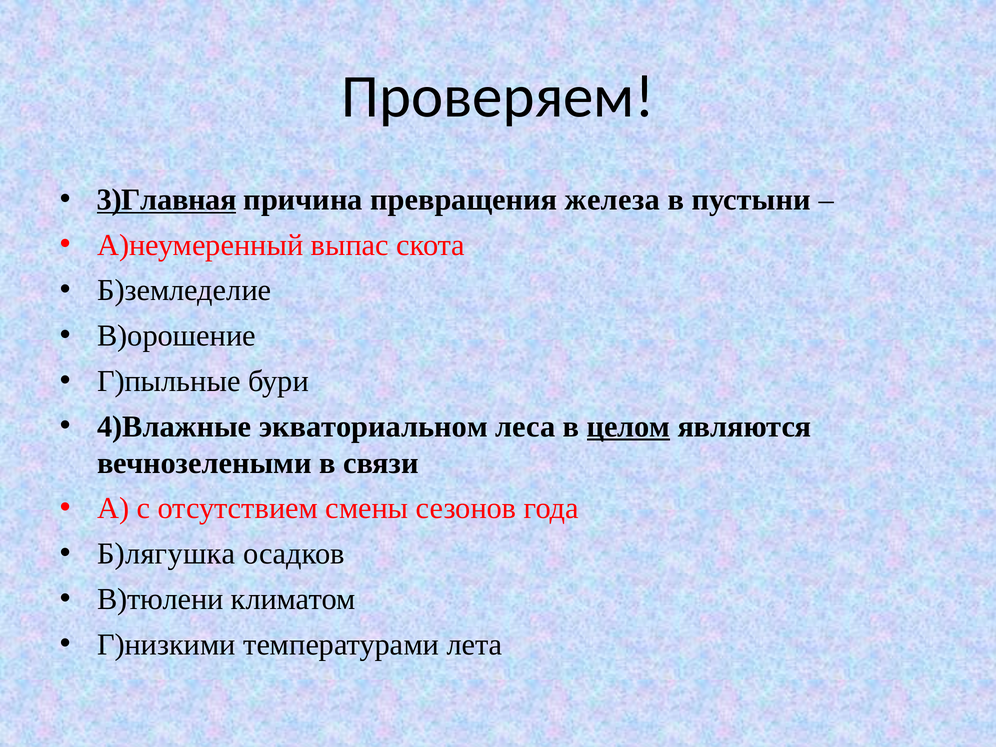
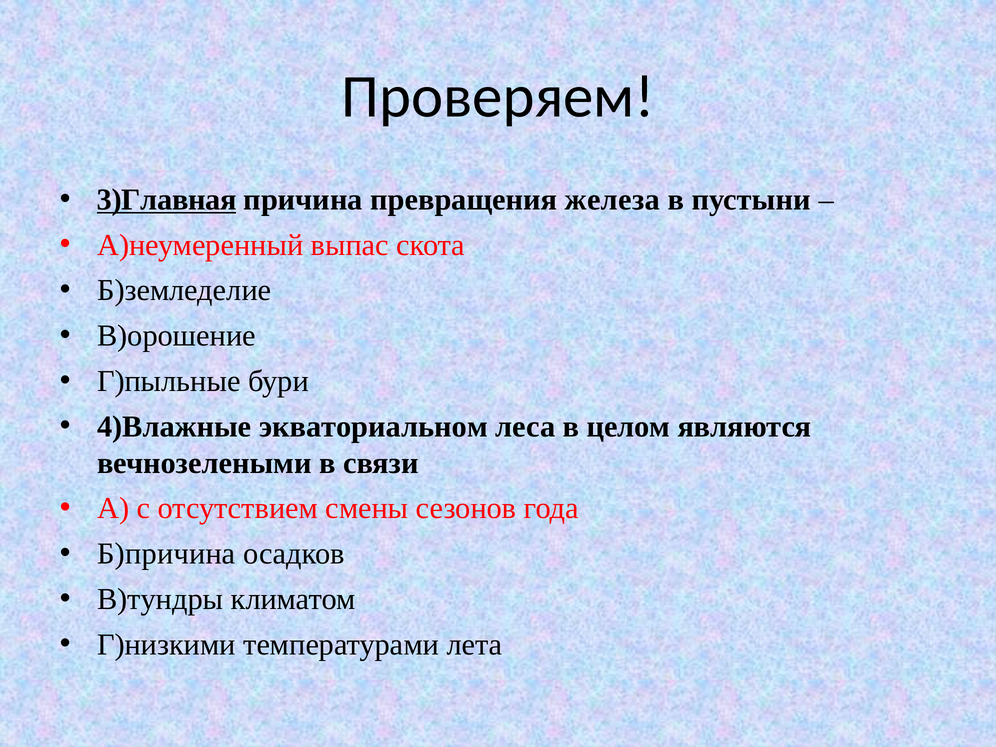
целом underline: present -> none (628, 427)
Б)лягушка: Б)лягушка -> Б)причина (166, 554)
В)тюлени: В)тюлени -> В)тундры (160, 599)
